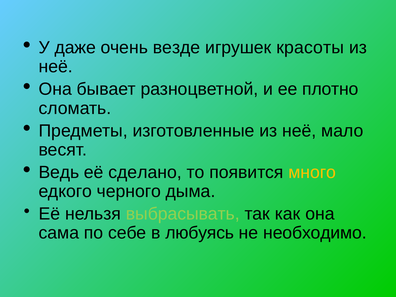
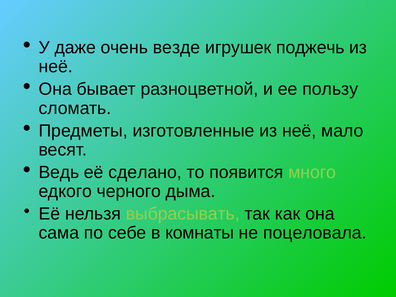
красоты: красоты -> поджечь (310, 48)
плотно: плотно -> пользу (330, 89)
много colour: yellow -> light green (312, 172)
любуясь: любуясь -> комнаты (200, 233)
необходимо: необходимо -> поцеловала (315, 233)
